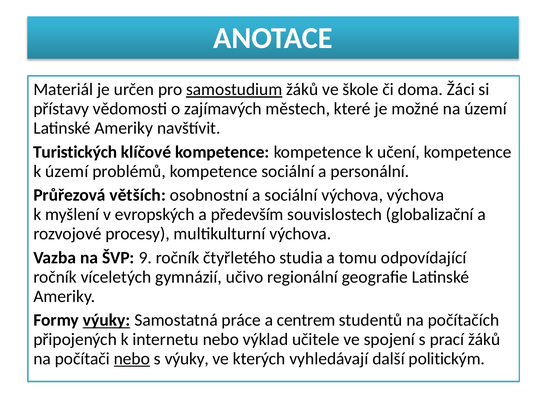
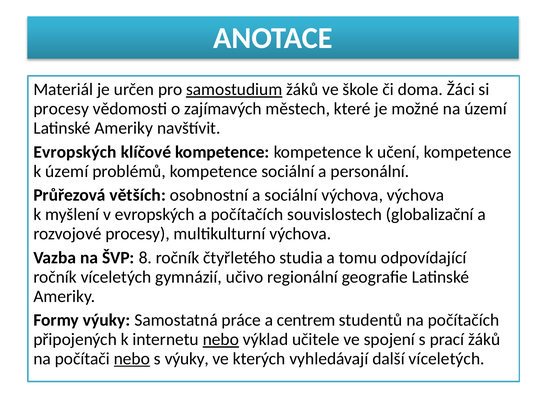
přístavy: přístavy -> procesy (61, 109)
Turistických: Turistických -> Evropských (75, 152)
a především: především -> počítačích (247, 214)
9: 9 -> 8 (145, 257)
výuky underline: present -> none (106, 320)
nebo underline: none -> present (221, 339)
další politickým: politickým -> víceletých (447, 358)
